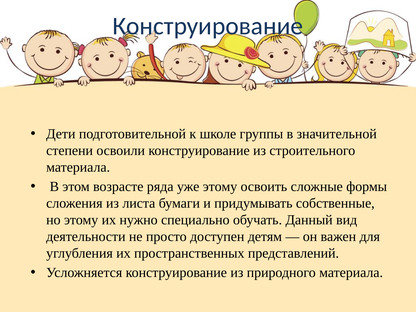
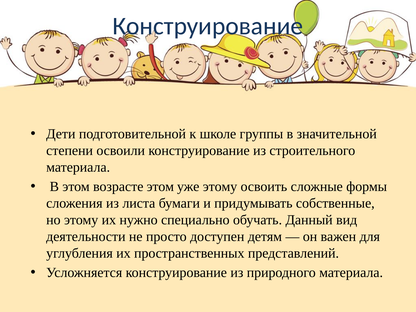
возрасте ряда: ряда -> этом (160, 187)
